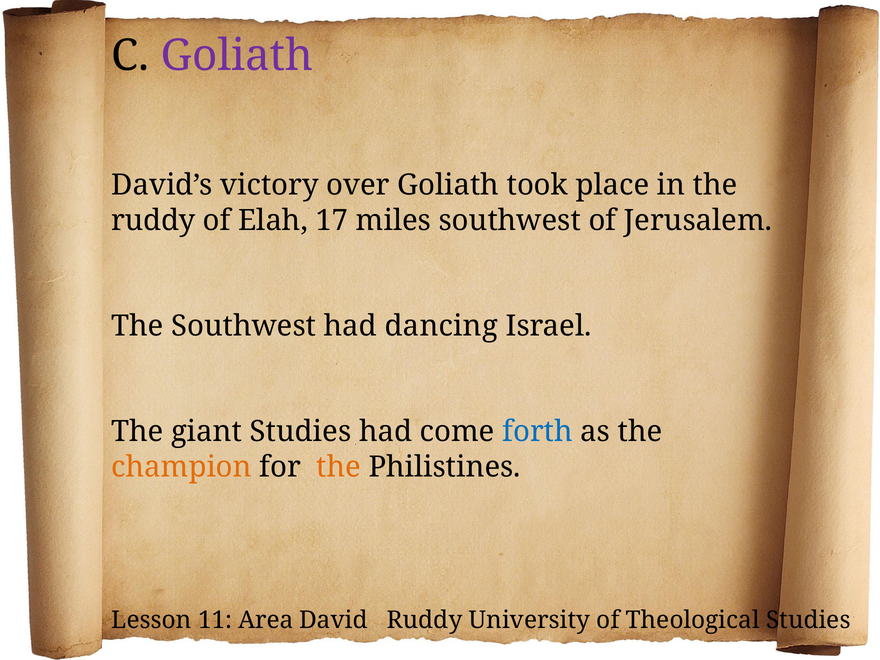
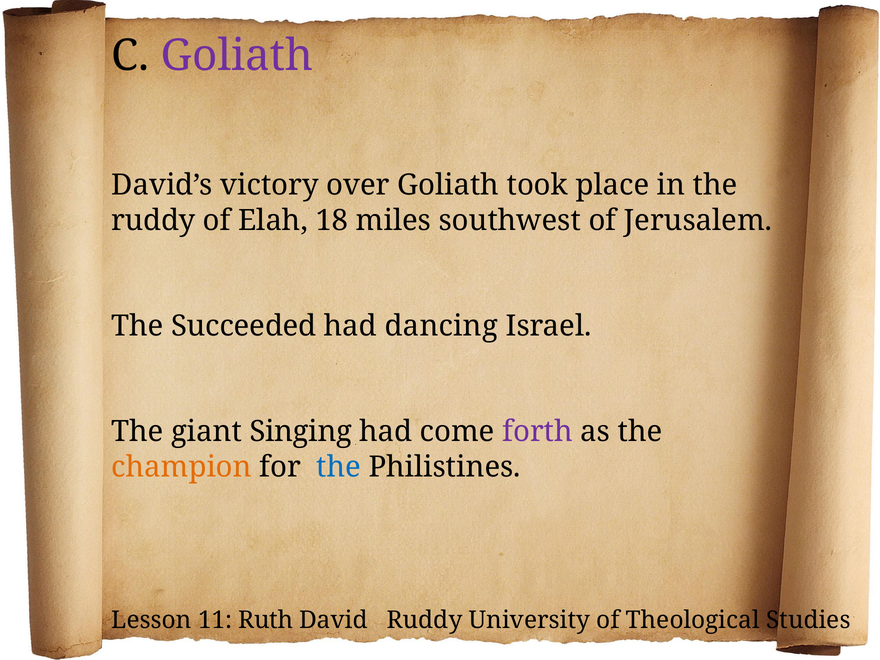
17: 17 -> 18 (332, 221)
The Southwest: Southwest -> Succeeded (244, 326)
giant Studies: Studies -> Singing (301, 432)
forth colour: blue -> purple (538, 432)
the colour: orange -> blue (339, 467)
Area: Area -> Ruth (266, 620)
